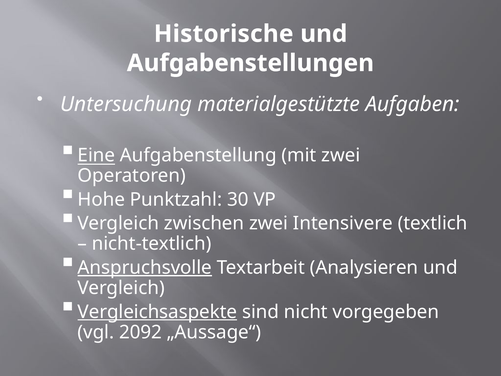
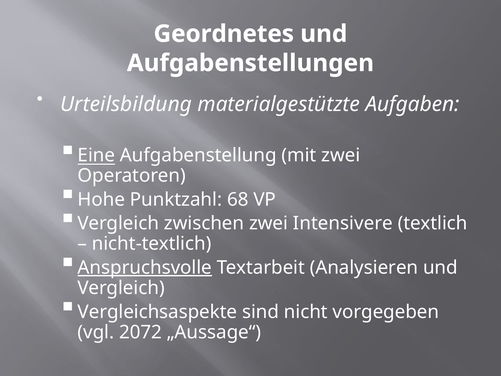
Historische: Historische -> Geordnetes (224, 34)
Untersuchung: Untersuchung -> Urteilsbildung (126, 104)
30: 30 -> 68 (238, 199)
Vergleichsaspekte underline: present -> none (157, 312)
2092: 2092 -> 2072 (141, 332)
